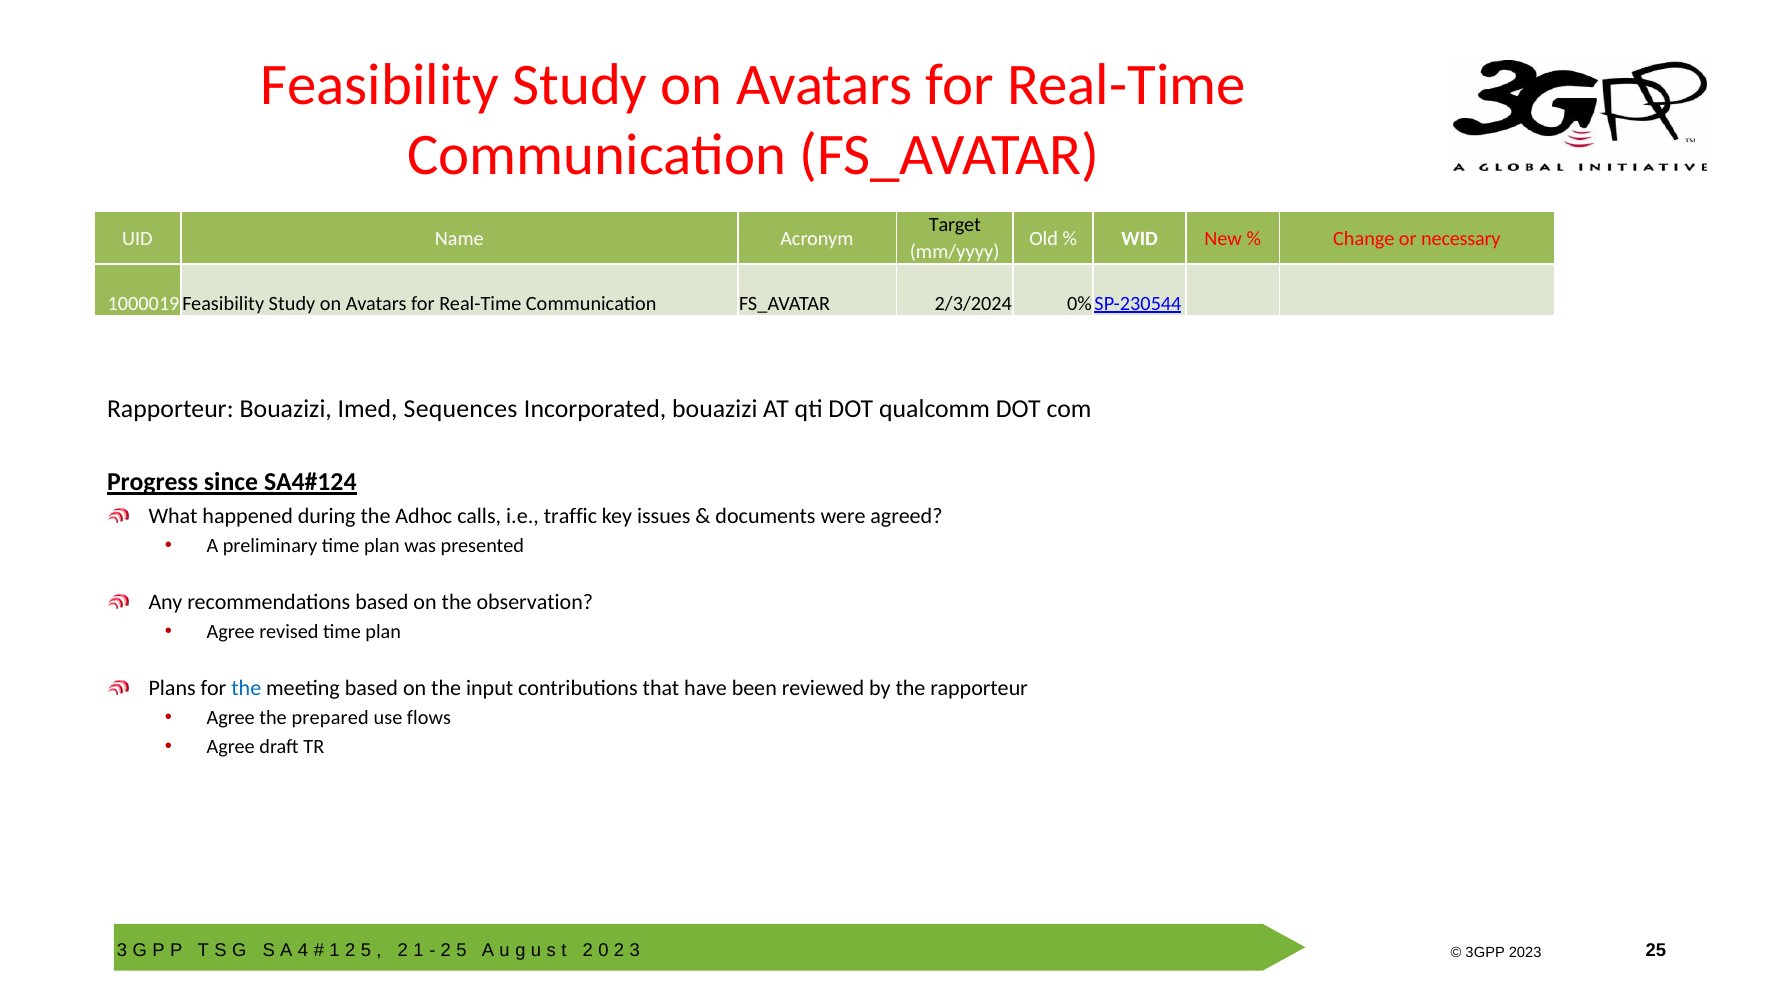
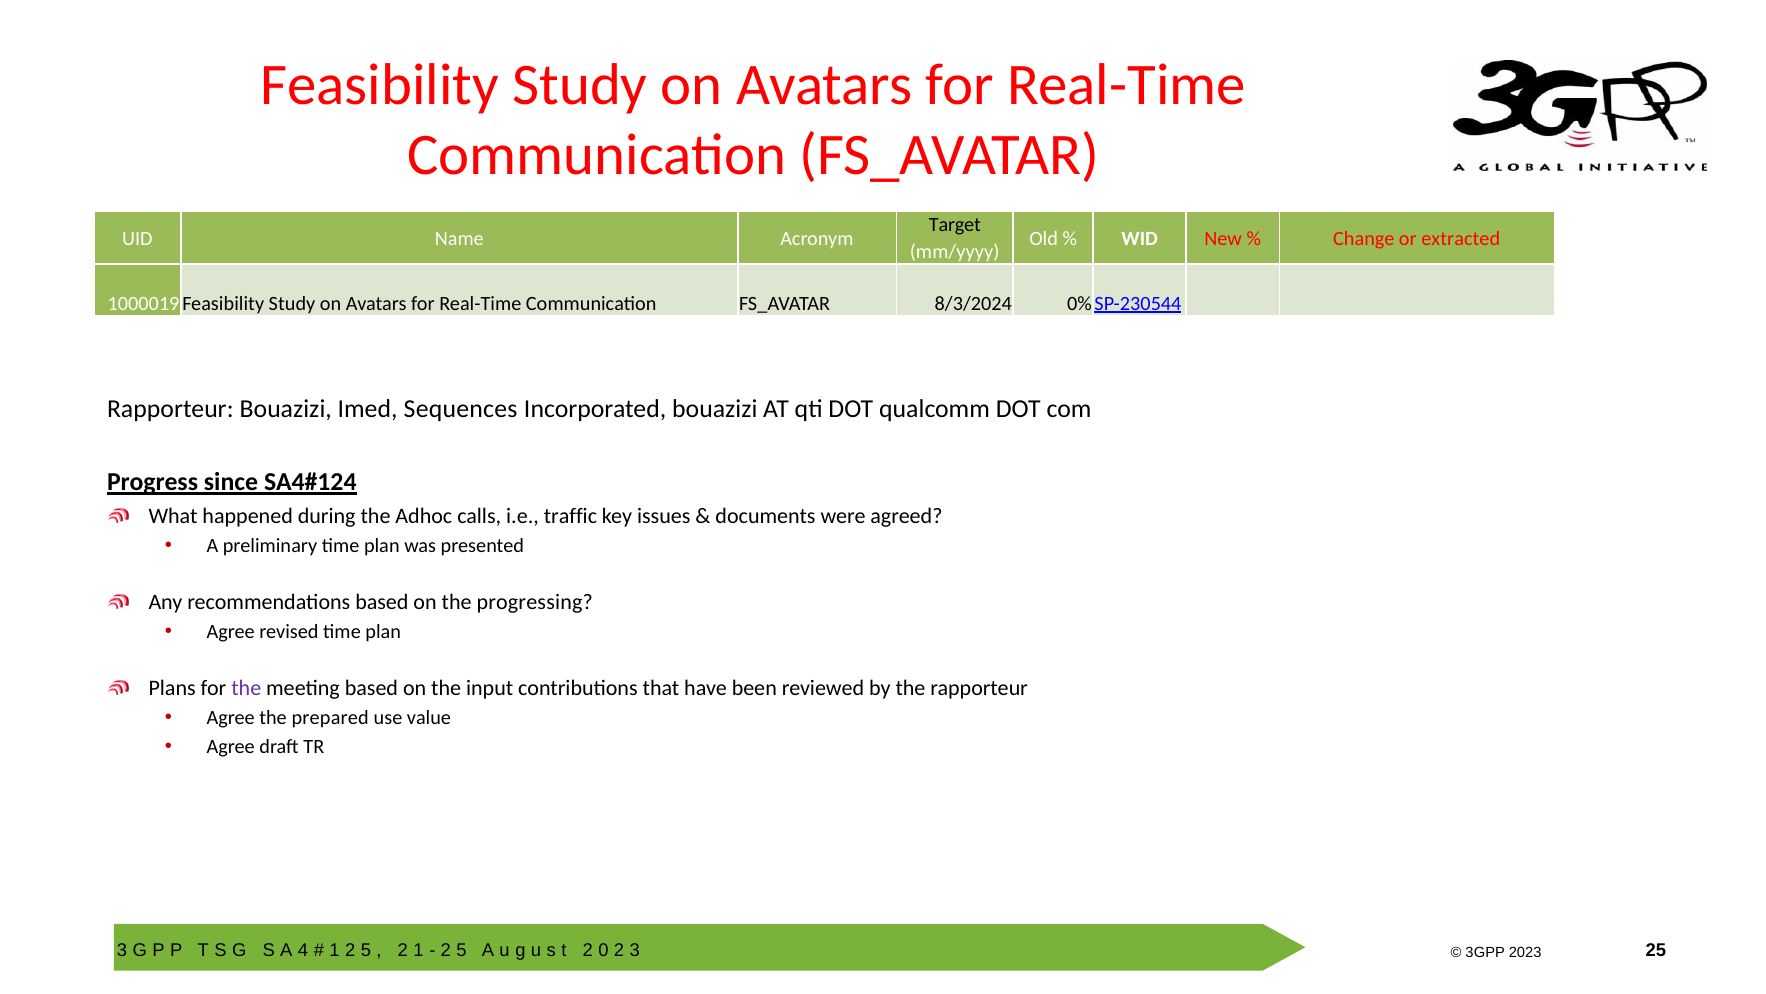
necessary: necessary -> extracted (1461, 238)
2/3/2024: 2/3/2024 -> 8/3/2024 (973, 303)
observation: observation -> progressing (535, 602)
the colour: blue -> purple (246, 688)
flows: flows -> value (429, 718)
